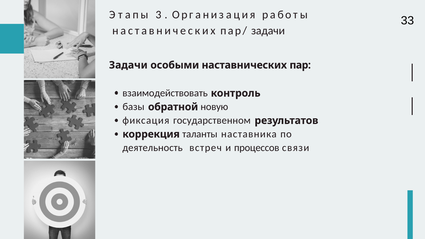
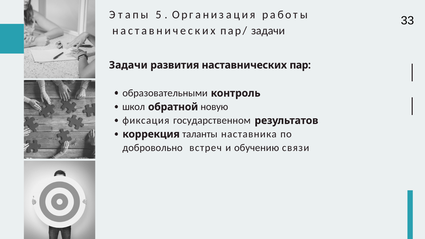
3: 3 -> 5 (158, 15)
особыми: особыми -> развития (175, 65)
взаимодействовать: взаимодействовать -> образовательными (165, 93)
базы: базы -> школ (134, 107)
деятельность: деятельность -> добровольно (153, 148)
процессов: процессов -> обучению (257, 148)
